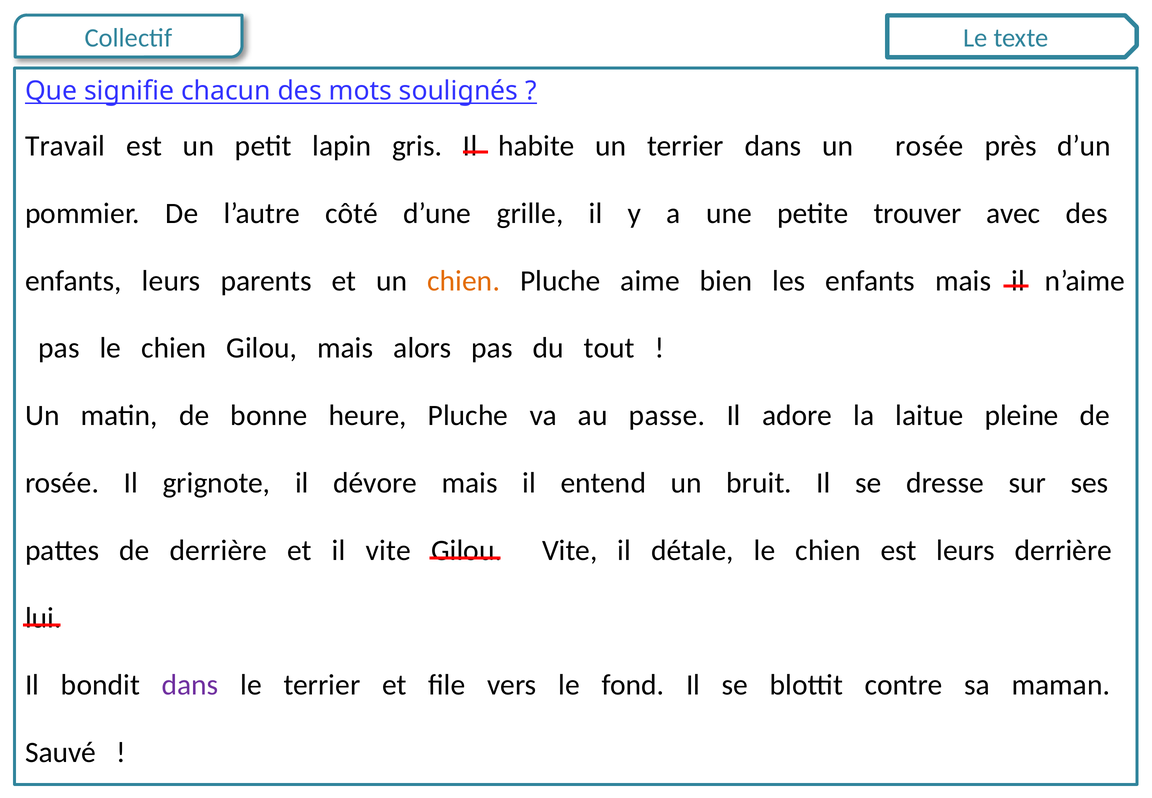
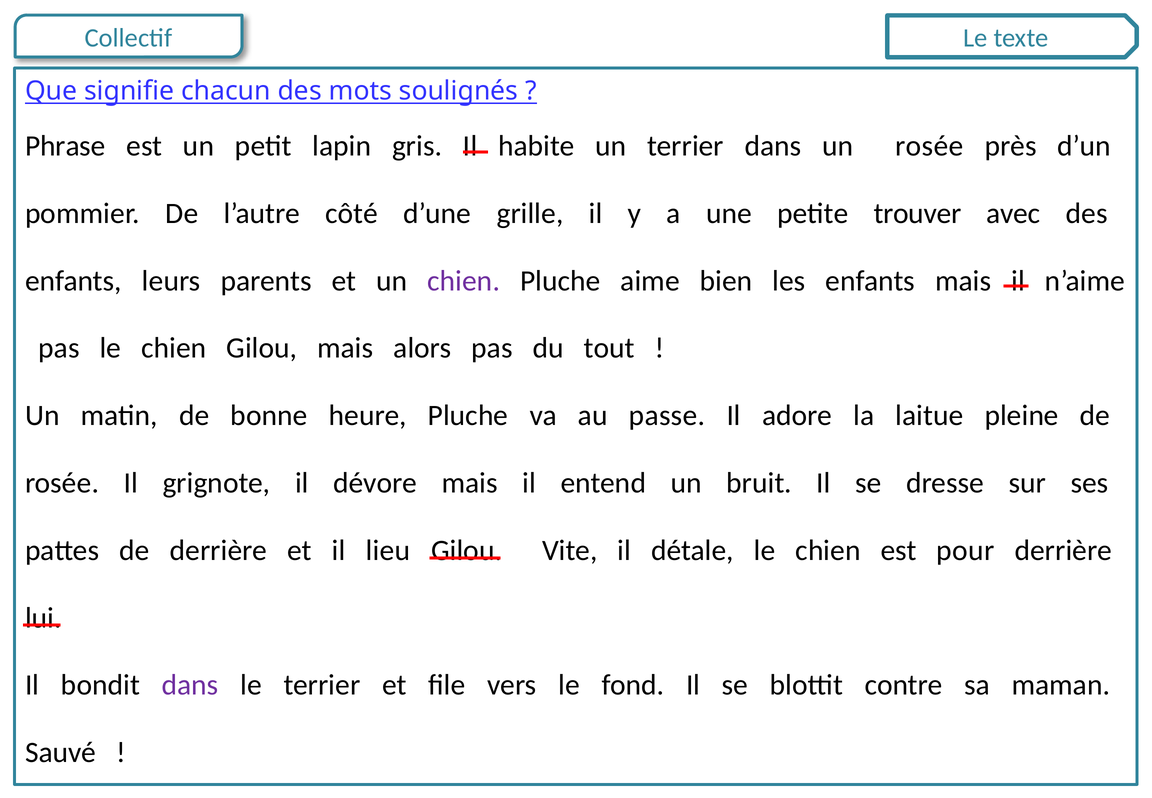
Travail: Travail -> Phrase (65, 146)
chien colour: orange -> purple (464, 281)
il vite: vite -> lieu (388, 550)
est leurs: leurs -> pour (965, 550)
